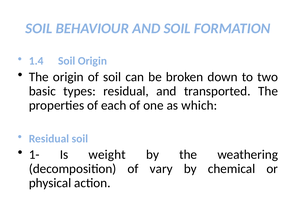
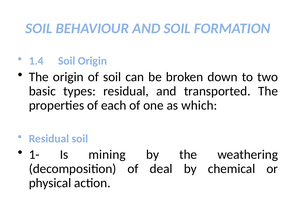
weight: weight -> mining (107, 155)
vary: vary -> deal (161, 169)
